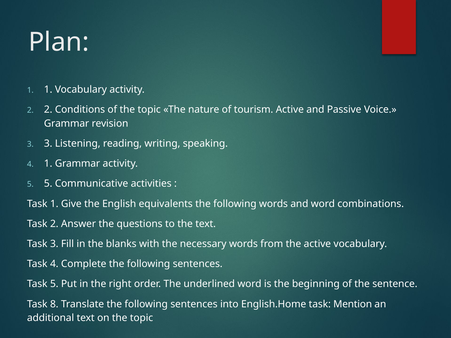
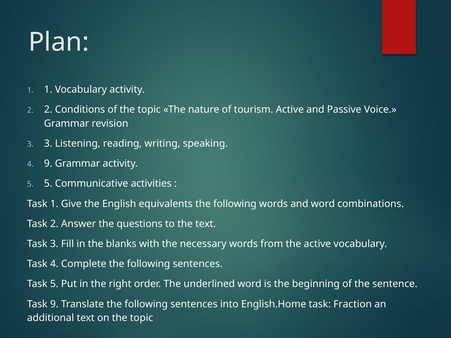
4 1: 1 -> 9 (48, 164)
Task 8: 8 -> 9 (54, 304)
Mention: Mention -> Fraction (353, 304)
